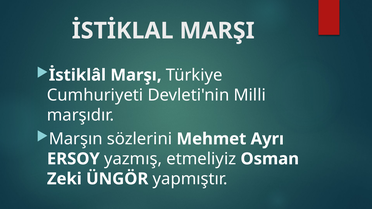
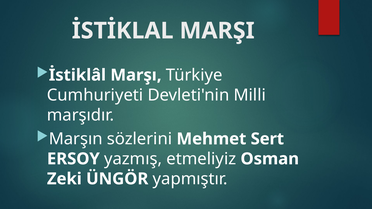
Ayrı: Ayrı -> Sert (267, 139)
